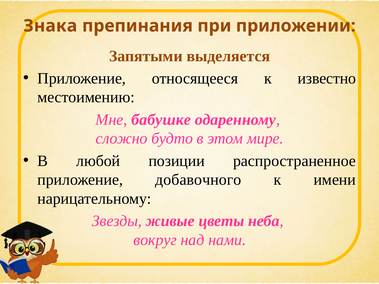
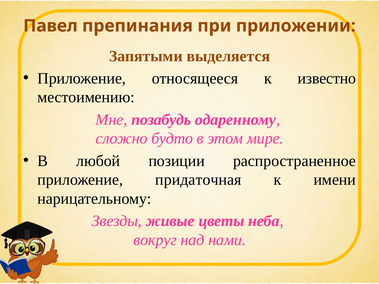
Знака: Знака -> Павел (50, 26)
бабушке: бабушке -> позабудь (161, 120)
добавочного: добавочного -> придаточная (198, 180)
